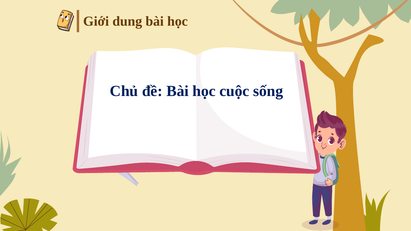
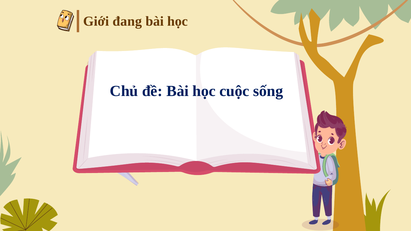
dung: dung -> đang (127, 21)
